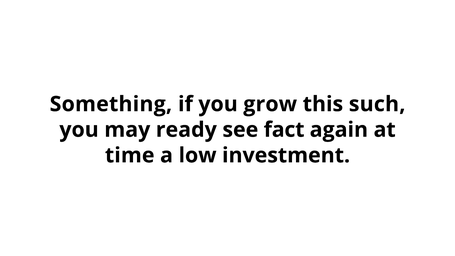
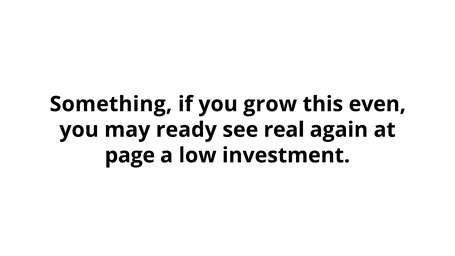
such: such -> even (377, 104)
fact: fact -> real (284, 130)
time: time -> page (130, 155)
